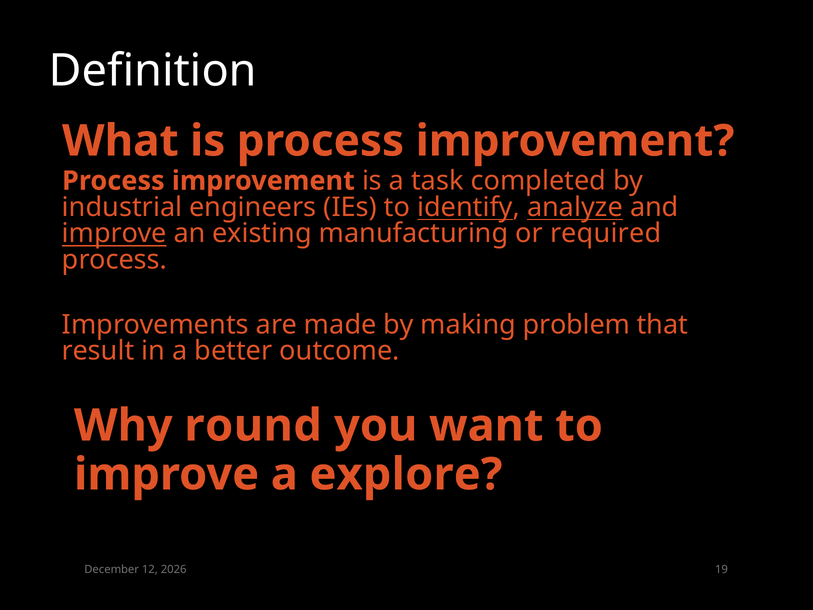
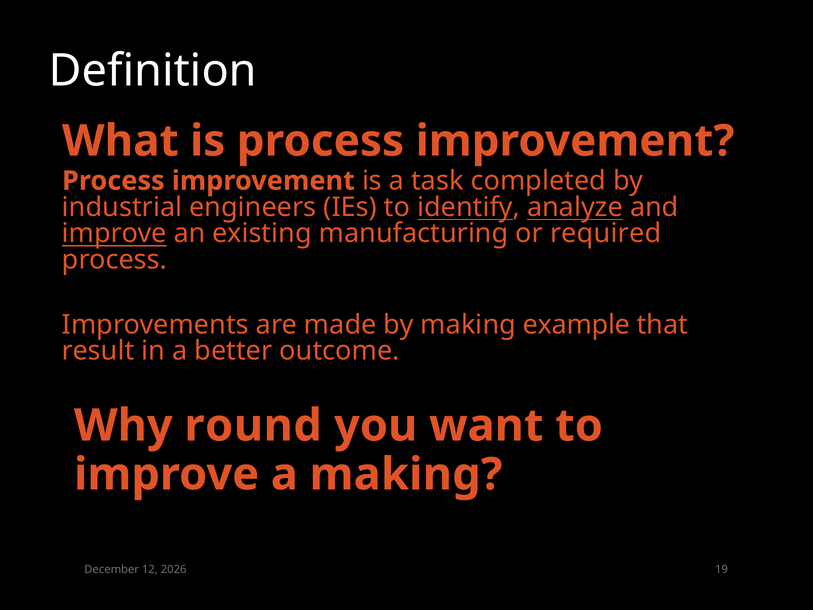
problem: problem -> example (576, 324)
a explore: explore -> making (406, 474)
